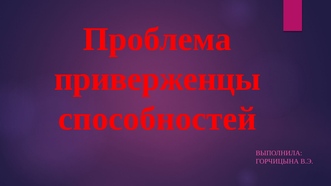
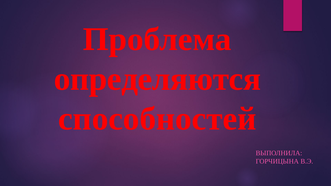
приверженцы: приверженцы -> определяются (157, 79)
